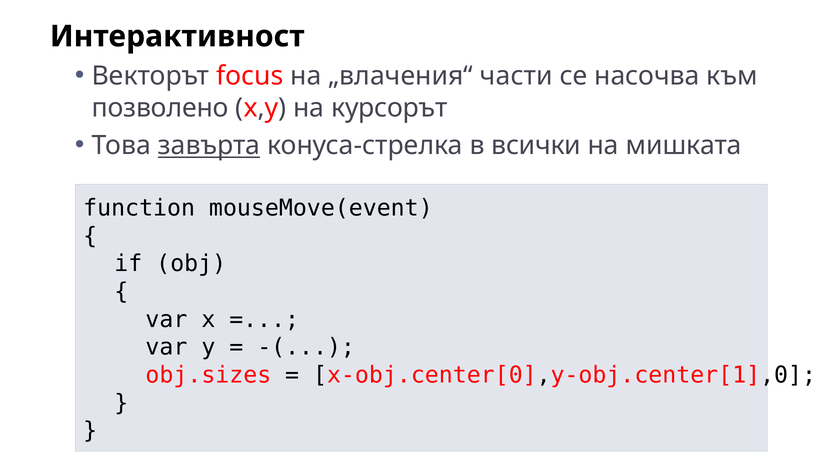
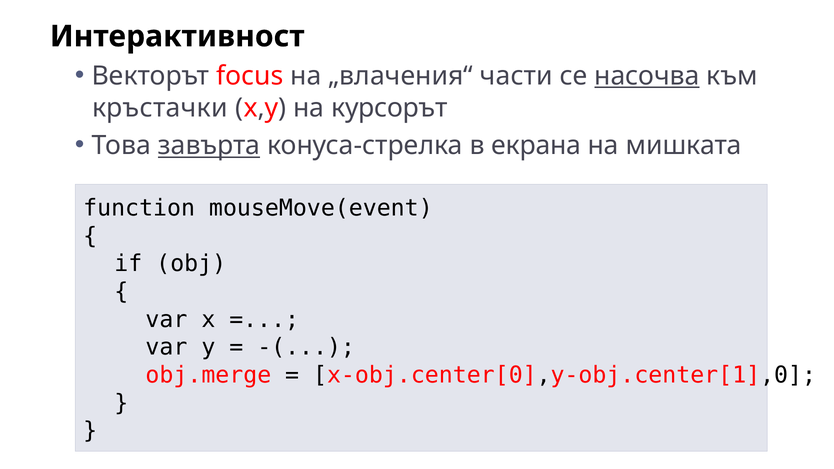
насочва underline: none -> present (647, 76)
позволено: позволено -> кръстачки (160, 108)
всички: всички -> екрана (536, 146)
obj.sizes: obj.sizes -> obj.merge (208, 375)
